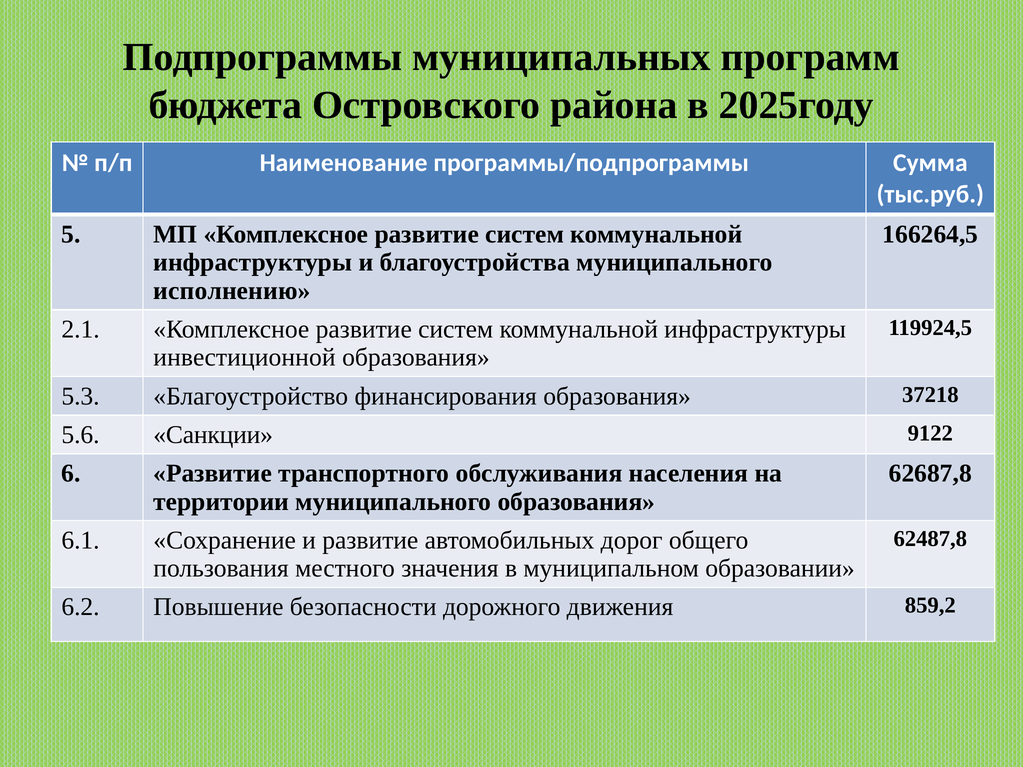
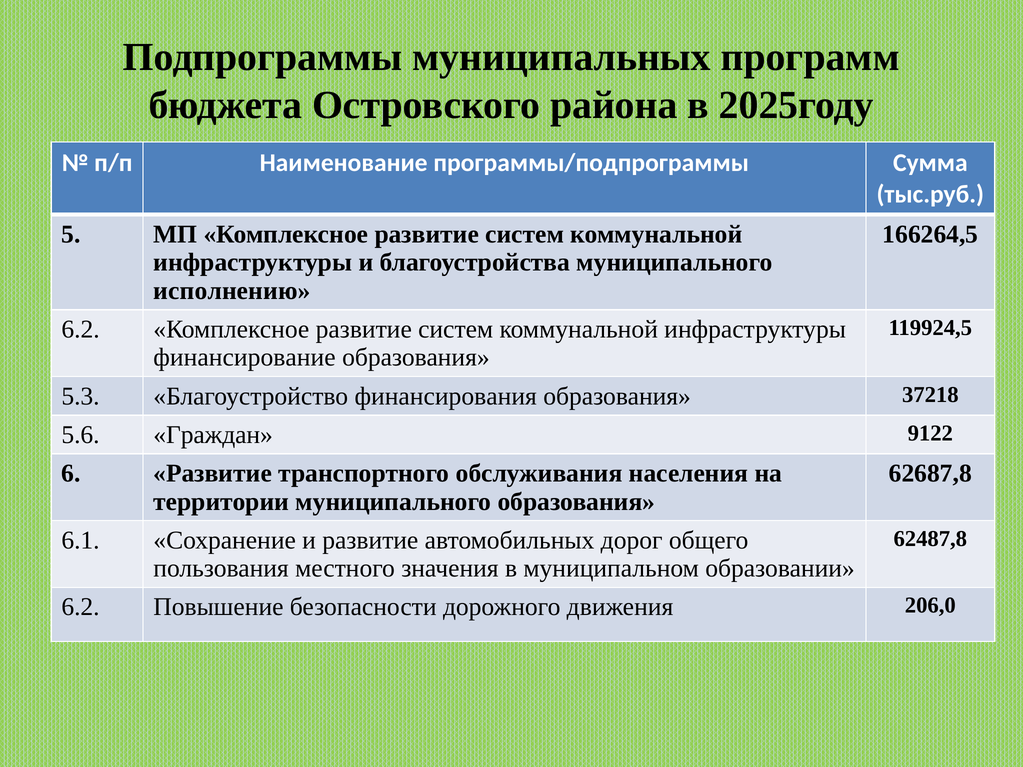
2.1: 2.1 -> 6.2 (81, 329)
инвестиционной: инвестиционной -> финансирование (245, 358)
Санкции: Санкции -> Граждан (213, 435)
859,2: 859,2 -> 206,0 (930, 606)
